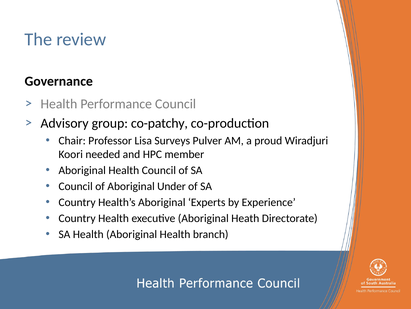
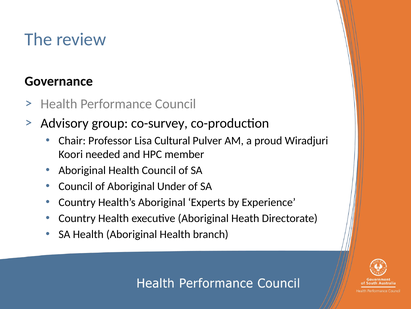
co-patchy: co-patchy -> co-survey (159, 123)
Surveys: Surveys -> Cultural (172, 140)
